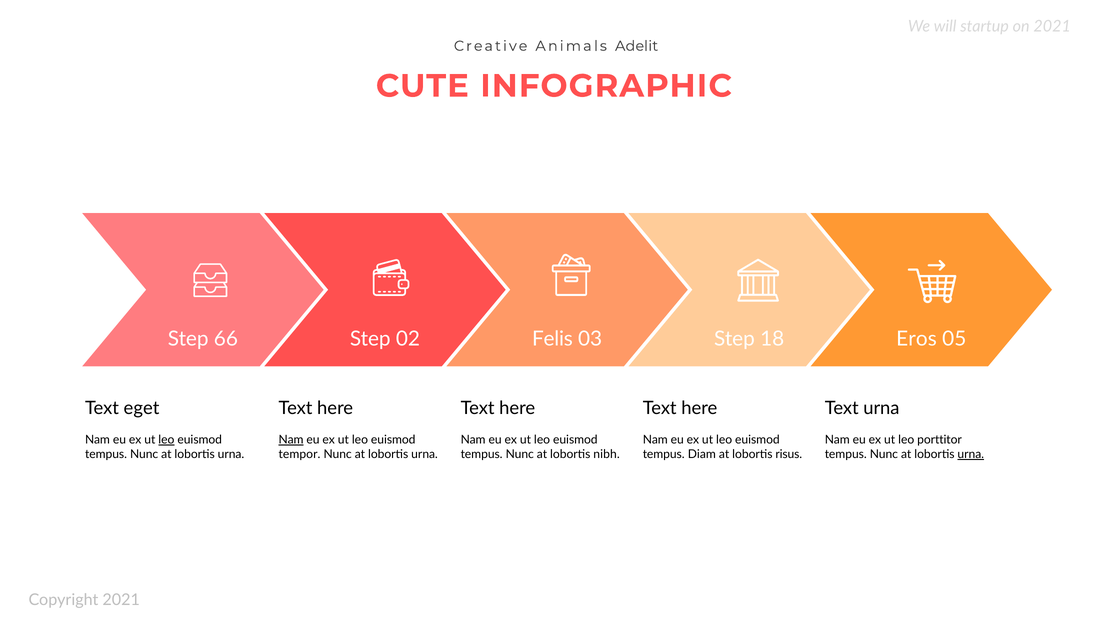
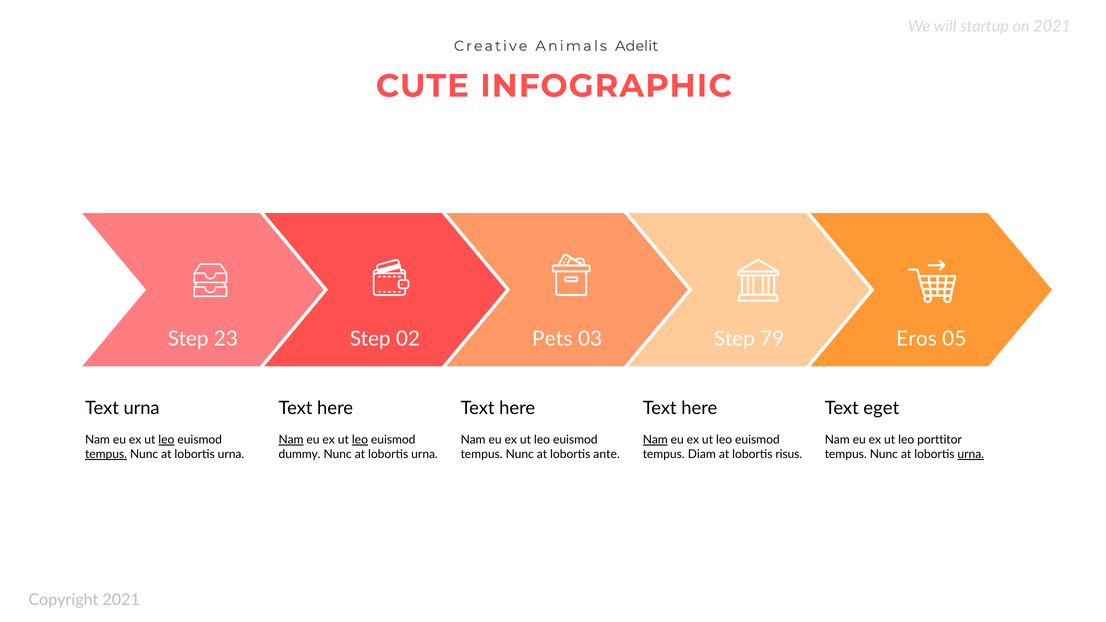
66: 66 -> 23 (226, 339)
Felis: Felis -> Pets (552, 339)
18: 18 -> 79 (772, 339)
Text eget: eget -> urna (142, 408)
Text urna: urna -> eget (881, 408)
leo underline: none -> present (360, 440)
Nam underline: none -> present (655, 440)
tempus underline: none -> present (106, 454)
tempor: tempor -> dummy (300, 454)
nibh: nibh -> ante (607, 454)
